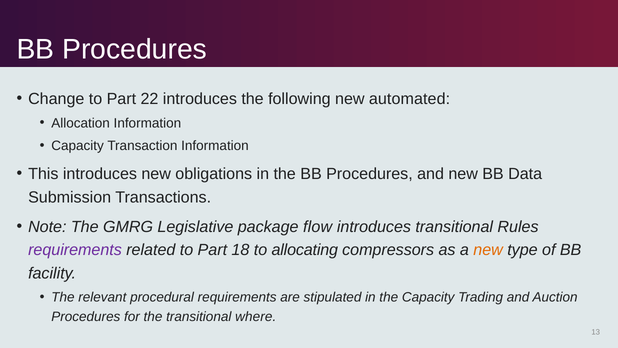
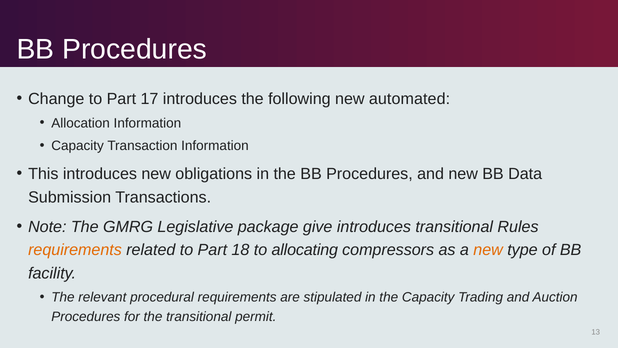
22: 22 -> 17 (149, 99)
flow: flow -> give (318, 227)
requirements colour: purple -> orange (75, 250)
where: where -> permit (256, 316)
